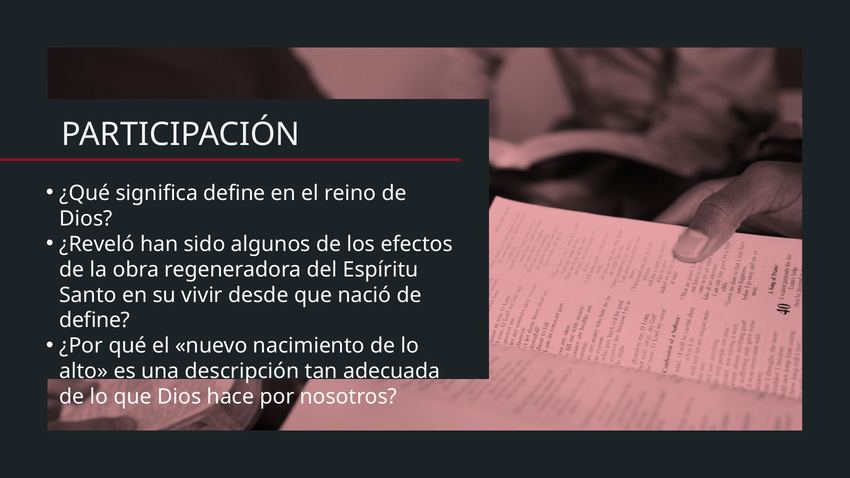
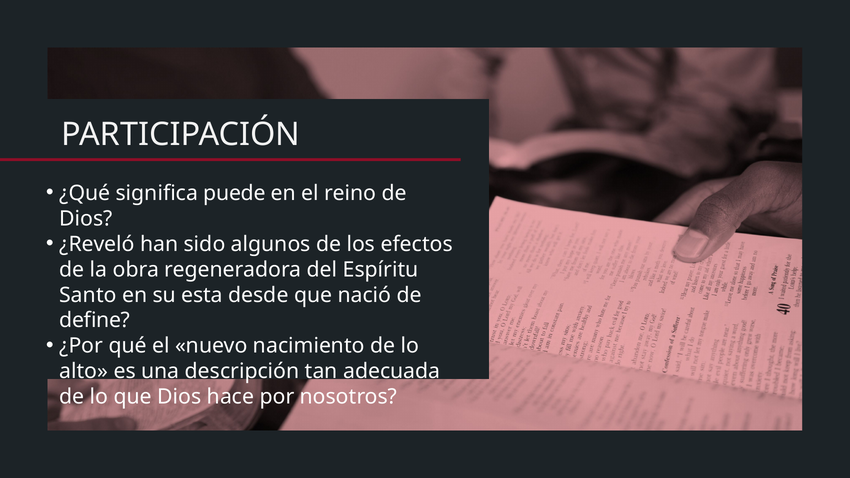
significa define: define -> puede (234, 193)
vivir: vivir -> esta (202, 295)
